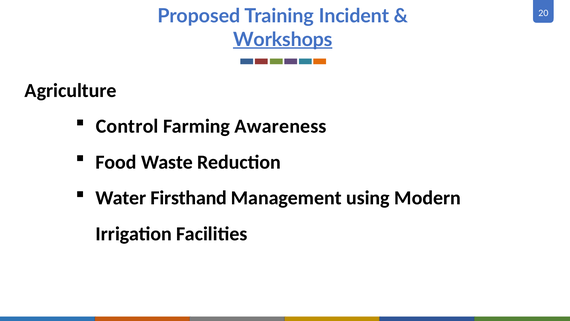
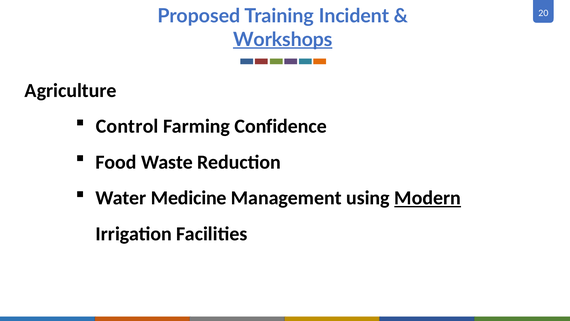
Awareness: Awareness -> Confidence (281, 127)
Firsthand: Firsthand -> Medicine (189, 198)
Modern underline: none -> present (428, 198)
